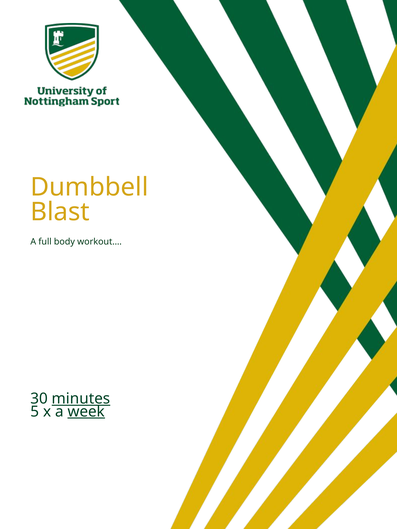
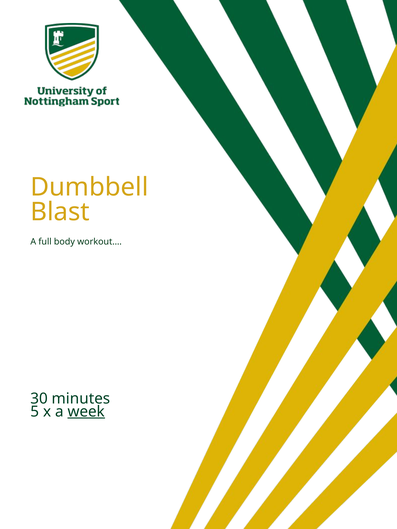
minutes underline: present -> none (81, 399)
